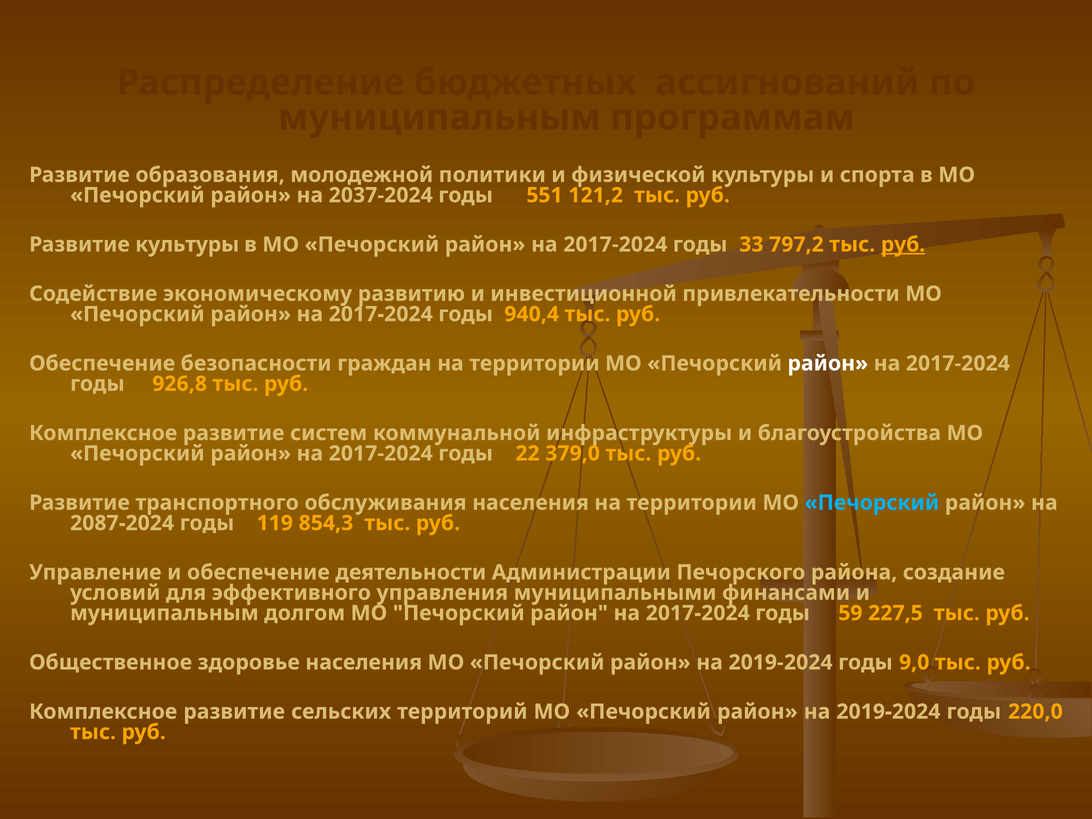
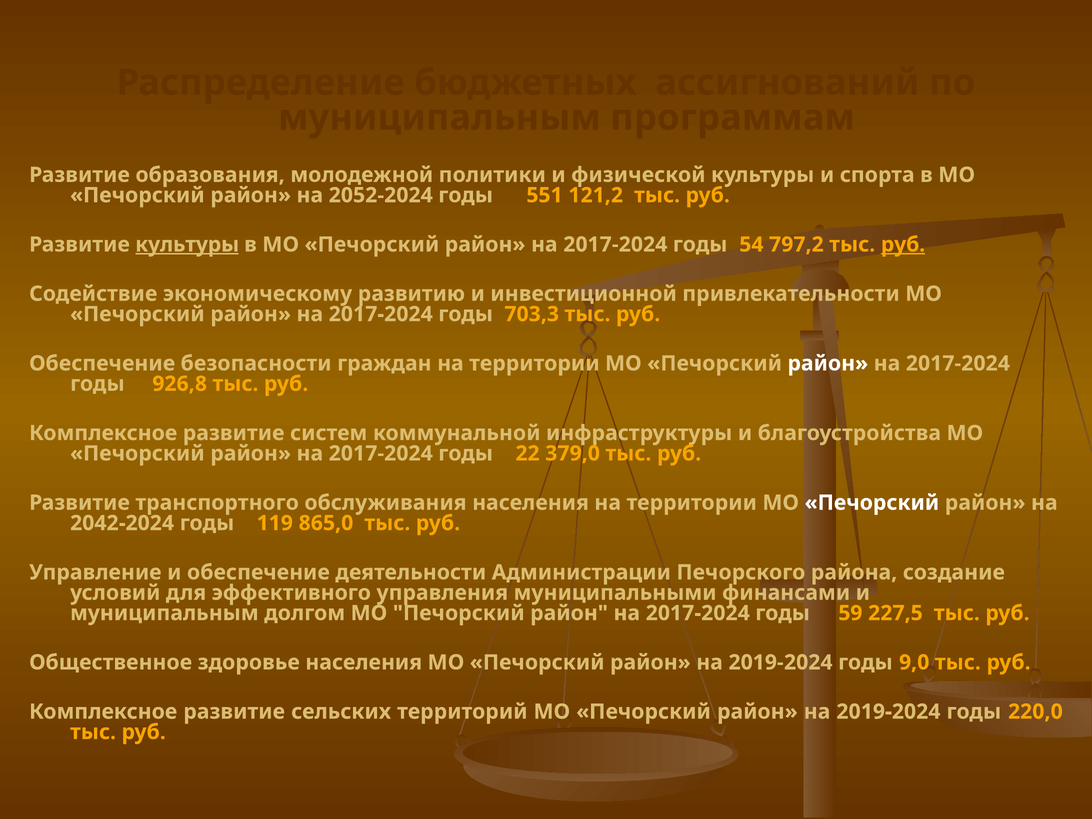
2037-2024: 2037-2024 -> 2052-2024 (381, 195)
культуры underline: none -> present (187, 245)
33: 33 -> 54 (751, 245)
940,4: 940,4 -> 703,3 (532, 314)
Печорский colour: light blue -> white (872, 503)
2087-2024: 2087-2024 -> 2042-2024 (122, 523)
854,3: 854,3 -> 865,0 (326, 523)
